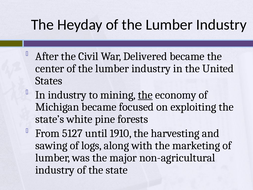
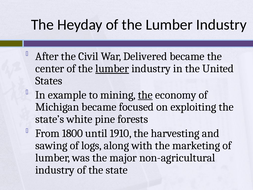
lumber underline: none -> present (112, 68)
In industry: industry -> example (67, 95)
5127: 5127 -> 1800 (72, 133)
